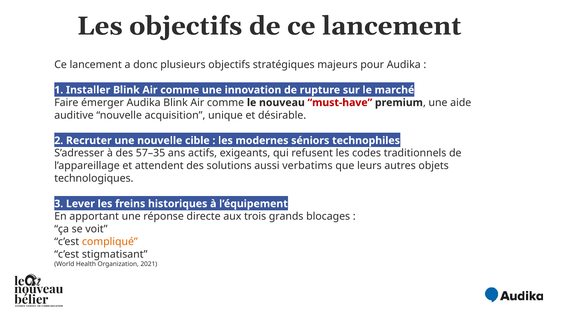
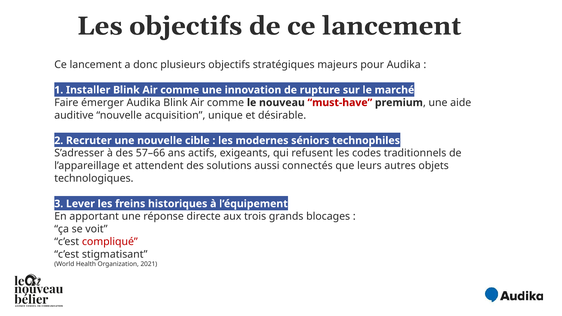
57–35: 57–35 -> 57–66 (151, 153)
verbatims: verbatims -> connectés (307, 166)
compliqué colour: orange -> red (110, 242)
